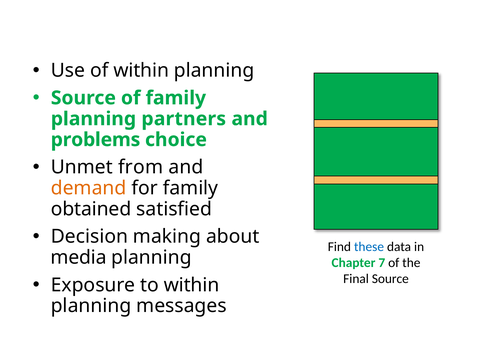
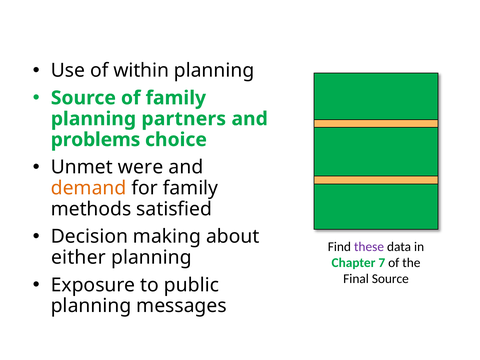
from: from -> were (141, 167)
obtained: obtained -> methods (91, 209)
these colour: blue -> purple (369, 247)
media: media -> either (78, 257)
to within: within -> public (191, 285)
